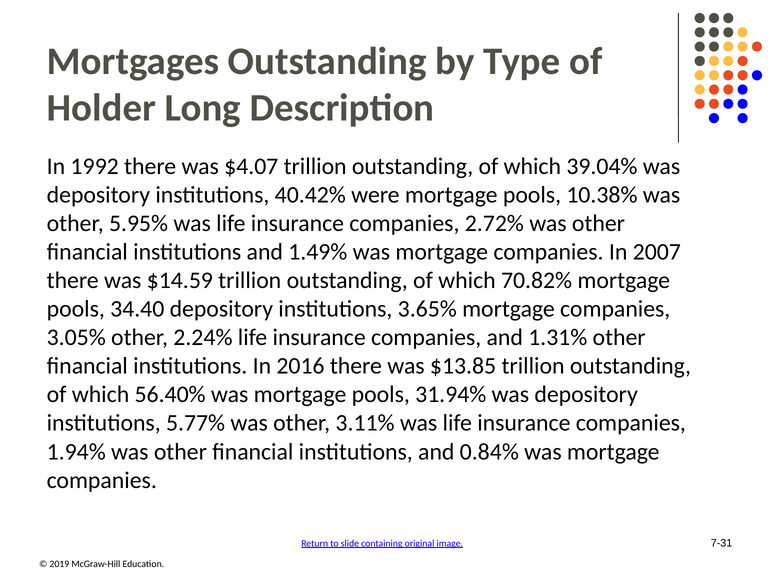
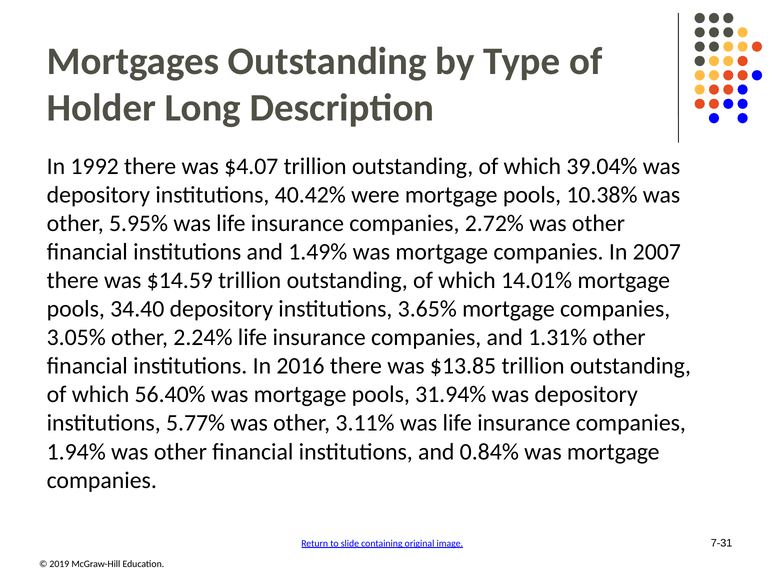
70.82%: 70.82% -> 14.01% (537, 281)
